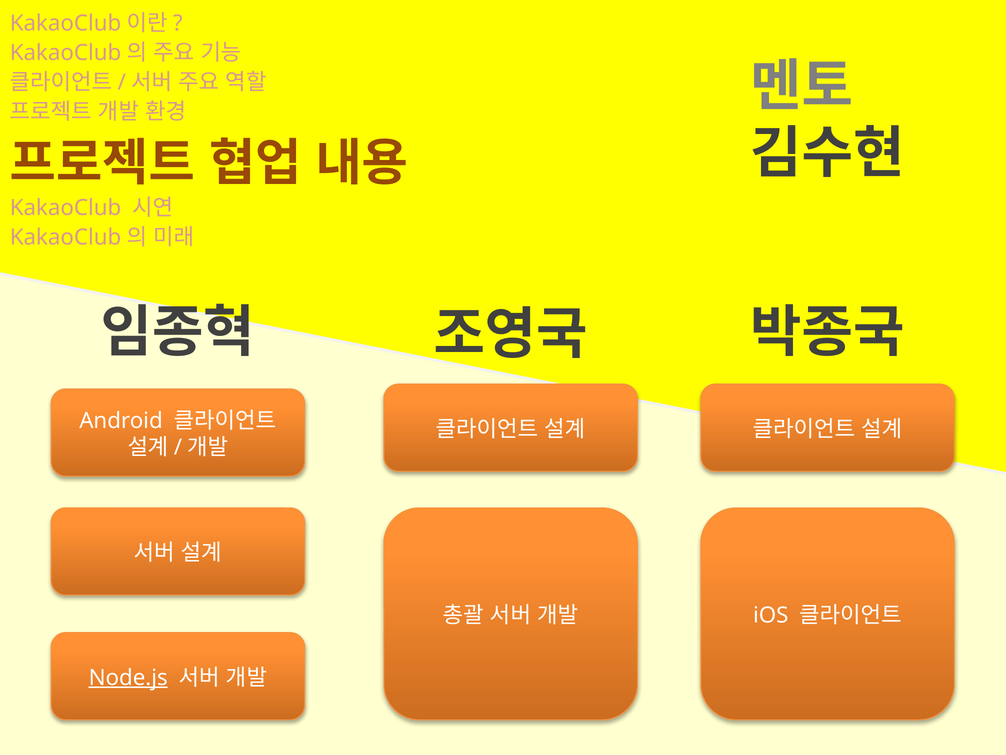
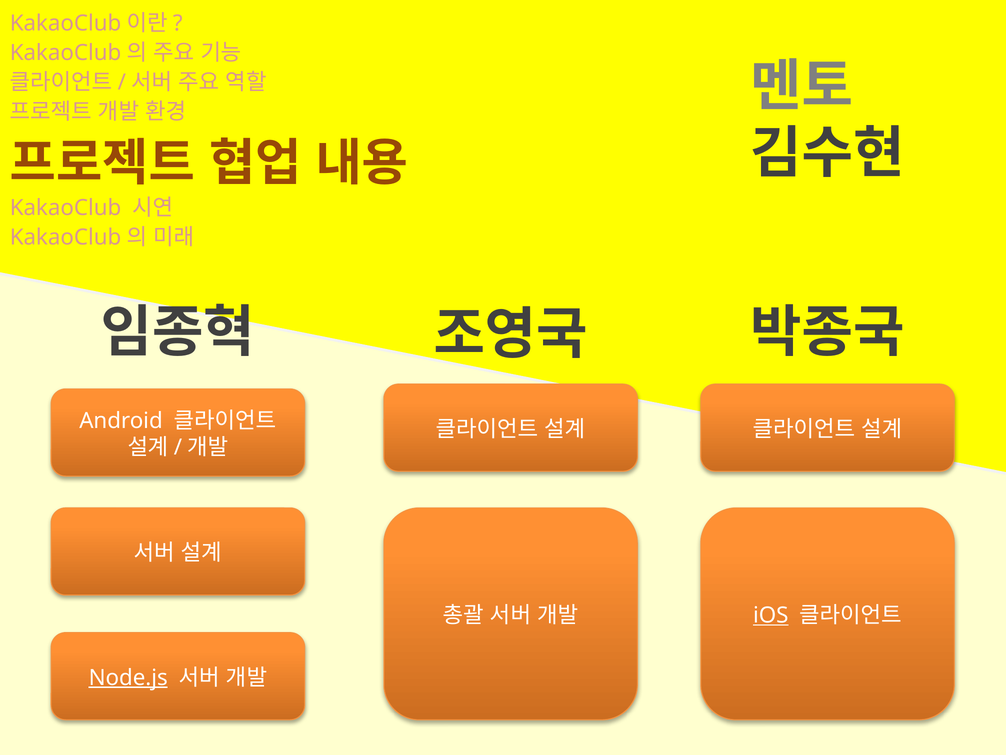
iOS underline: none -> present (771, 615)
